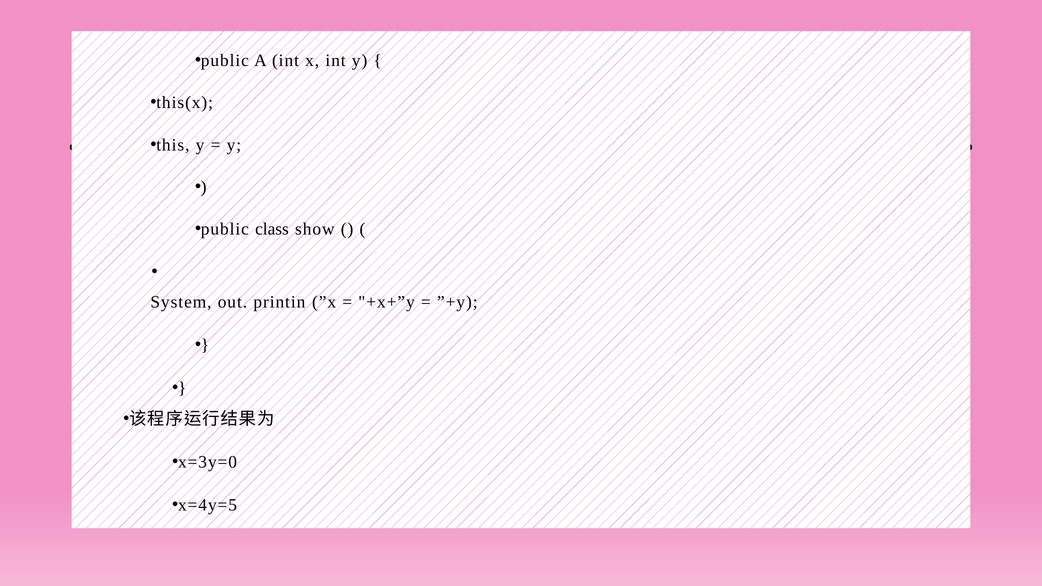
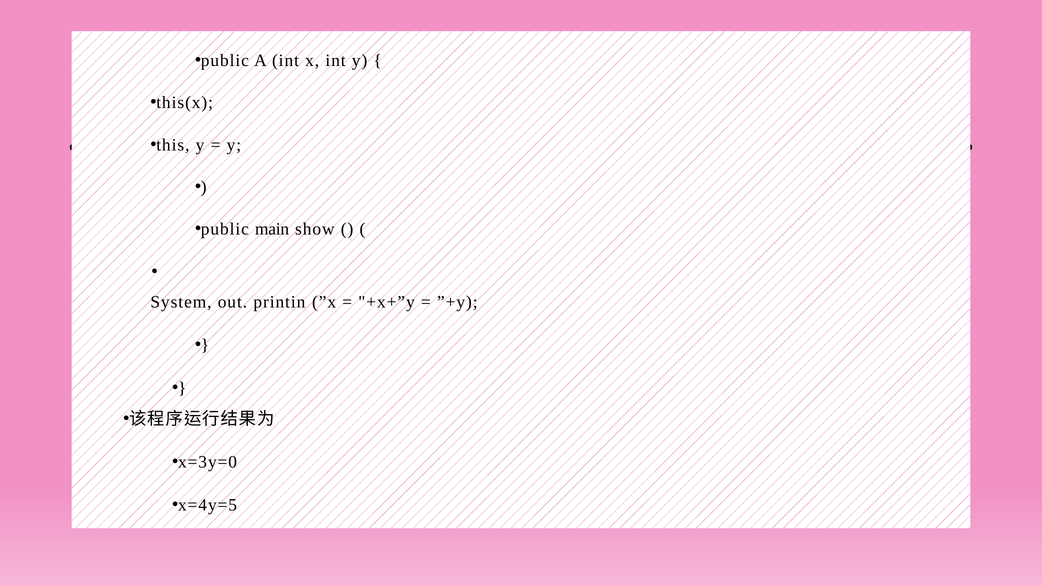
class: class -> main (272, 229)
